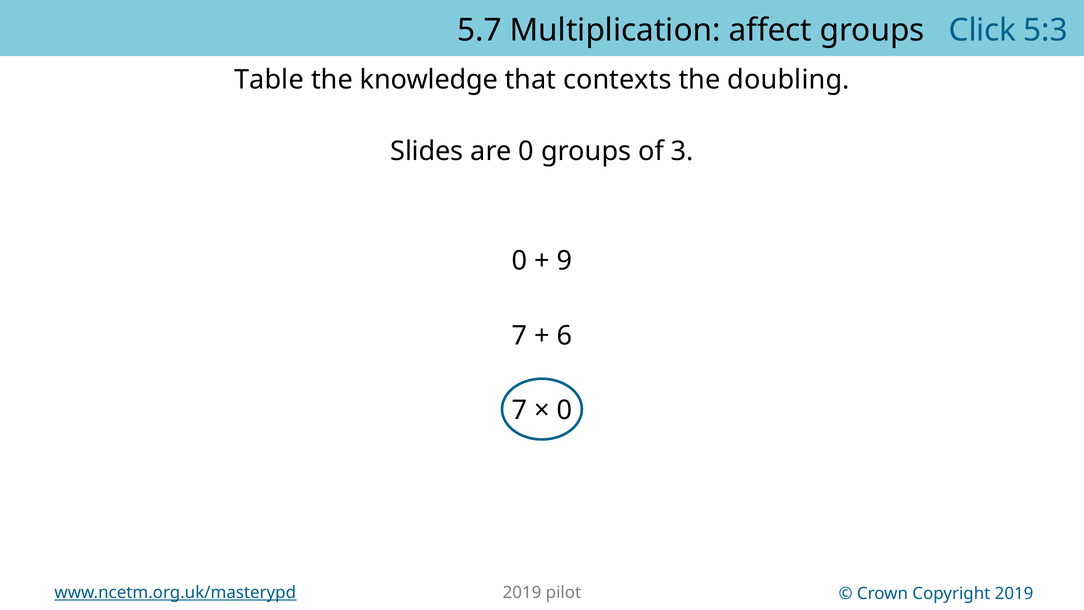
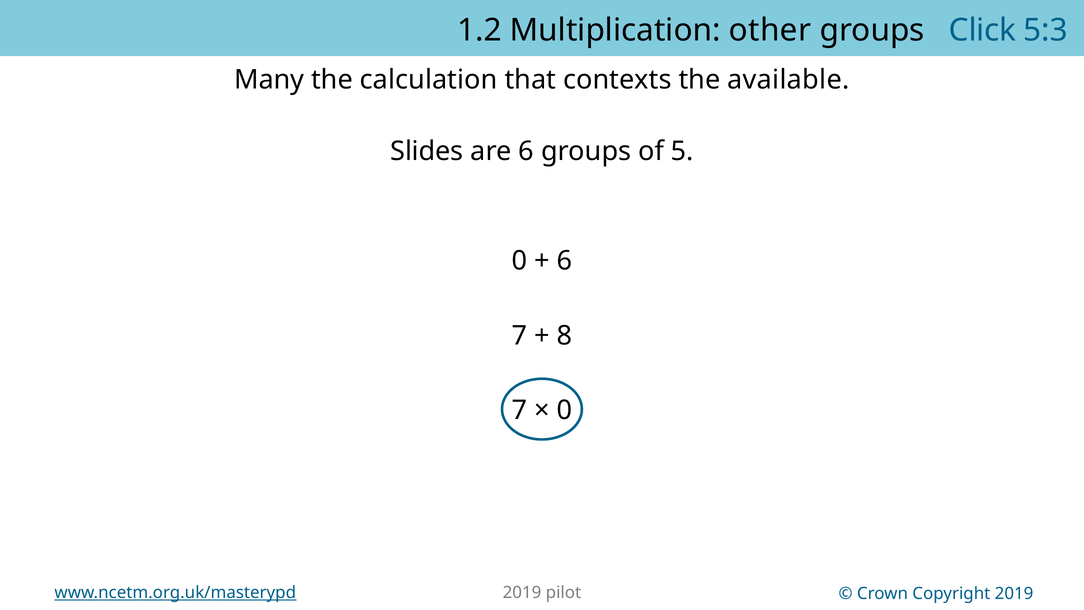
5.7: 5.7 -> 1.2 (479, 30)
affect: affect -> other (770, 30)
Table: Table -> Many (269, 80)
knowledge: knowledge -> calculation (429, 80)
doubling: doubling -> available (788, 80)
are 0: 0 -> 6 (526, 151)
3: 3 -> 5 (682, 151)
9: 9 -> 6 (564, 261)
6: 6 -> 8 (564, 335)
